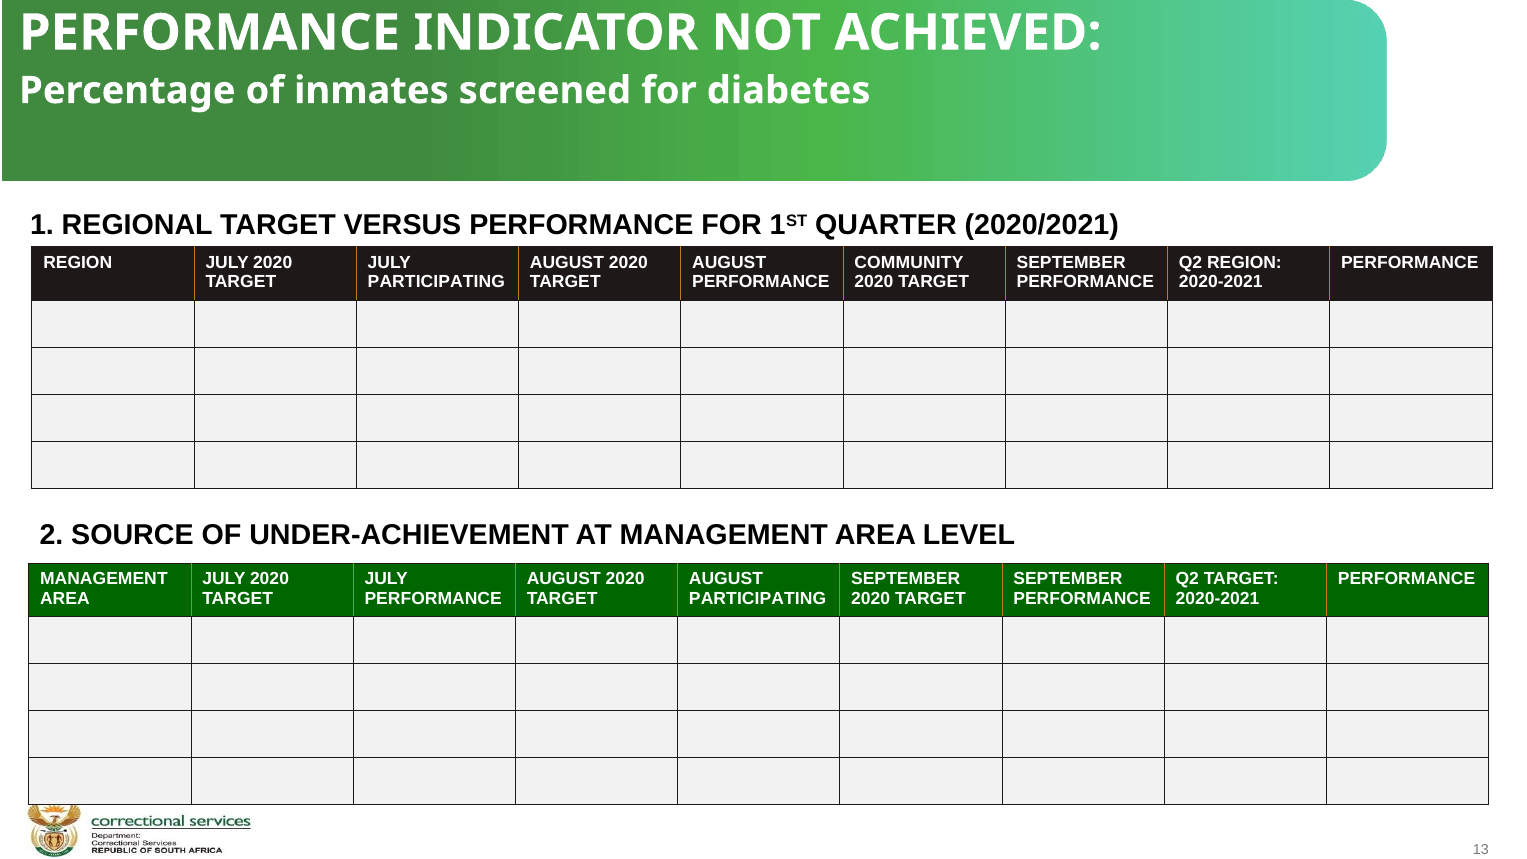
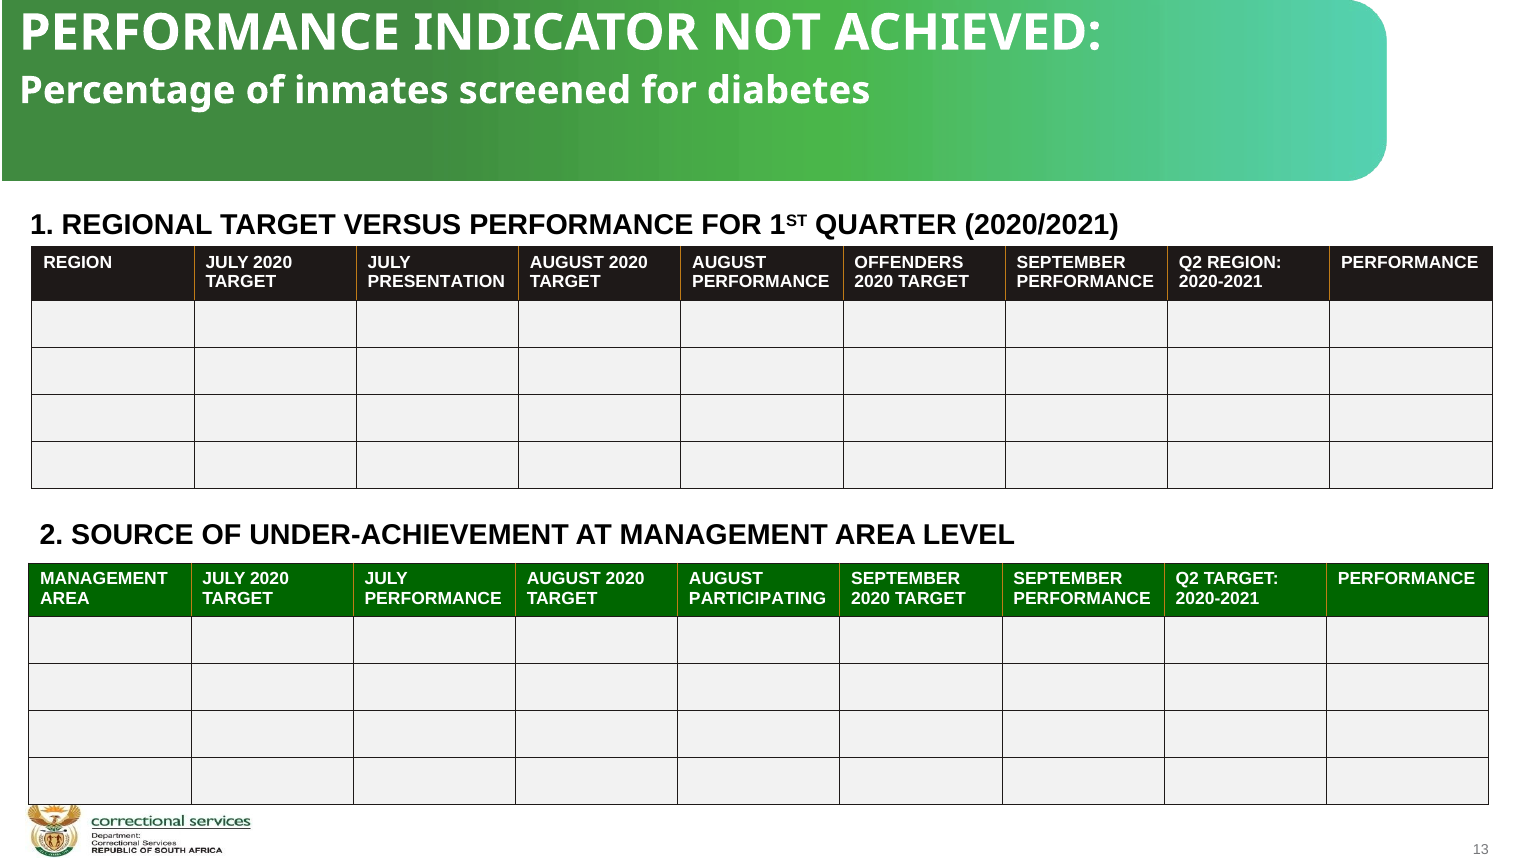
COMMUNITY: COMMUNITY -> OFFENDERS (909, 263)
PARTICIPATING: PARTICIPATING -> PRESENTATION (436, 282)
